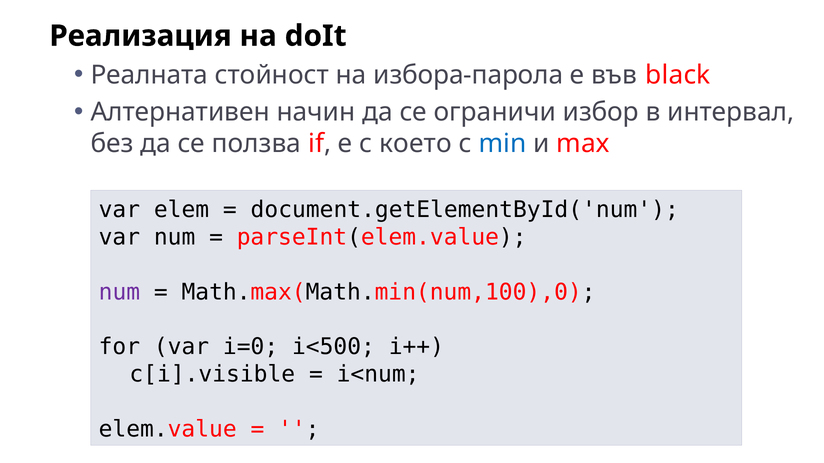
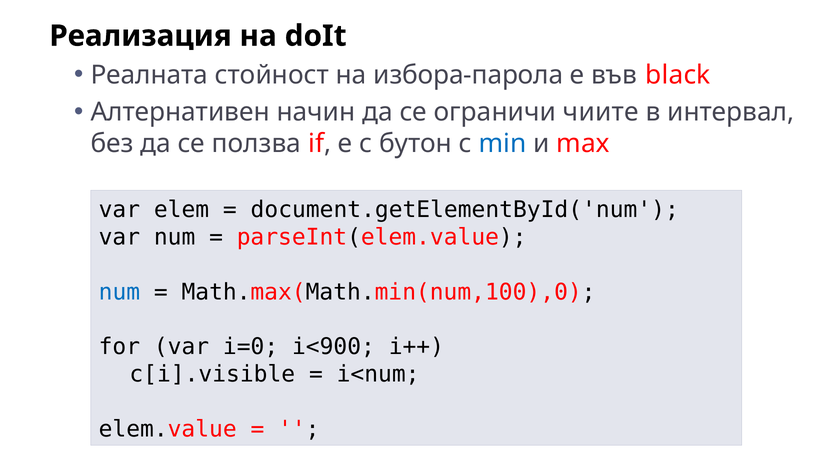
избор: избор -> чиите (601, 112)
което: което -> бутон (416, 144)
num colour: purple -> blue (119, 292)
i<500: i<500 -> i<900 (333, 347)
